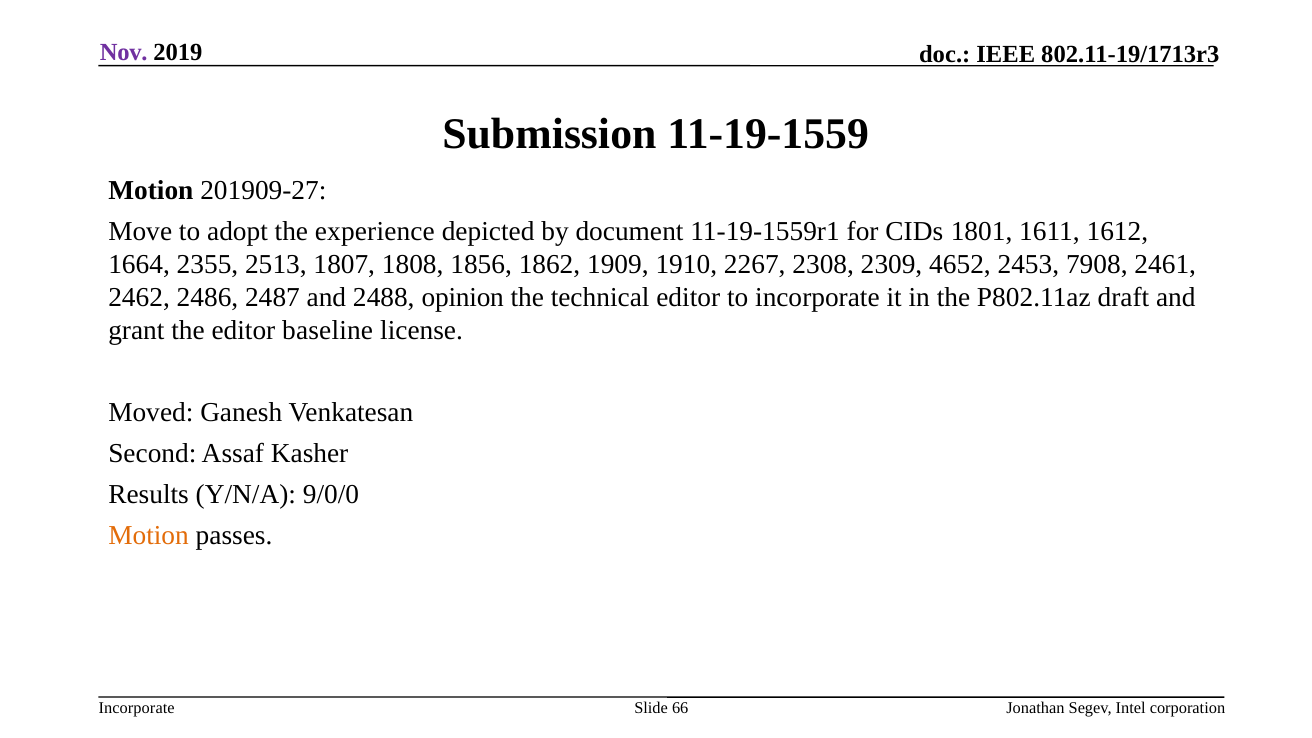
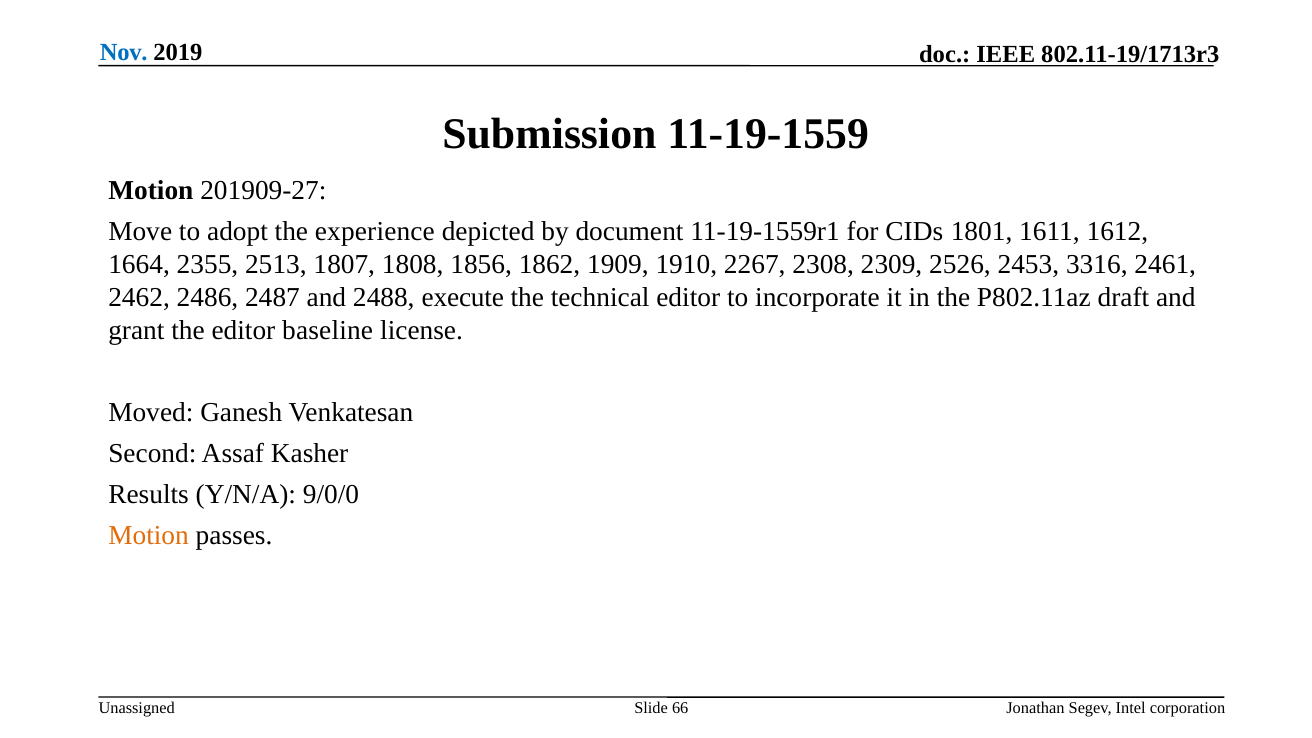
Nov colour: purple -> blue (124, 52)
4652: 4652 -> 2526 (960, 265)
7908: 7908 -> 3316 (1097, 265)
opinion: opinion -> execute (463, 297)
Incorporate: Incorporate -> Unassigned (137, 708)
